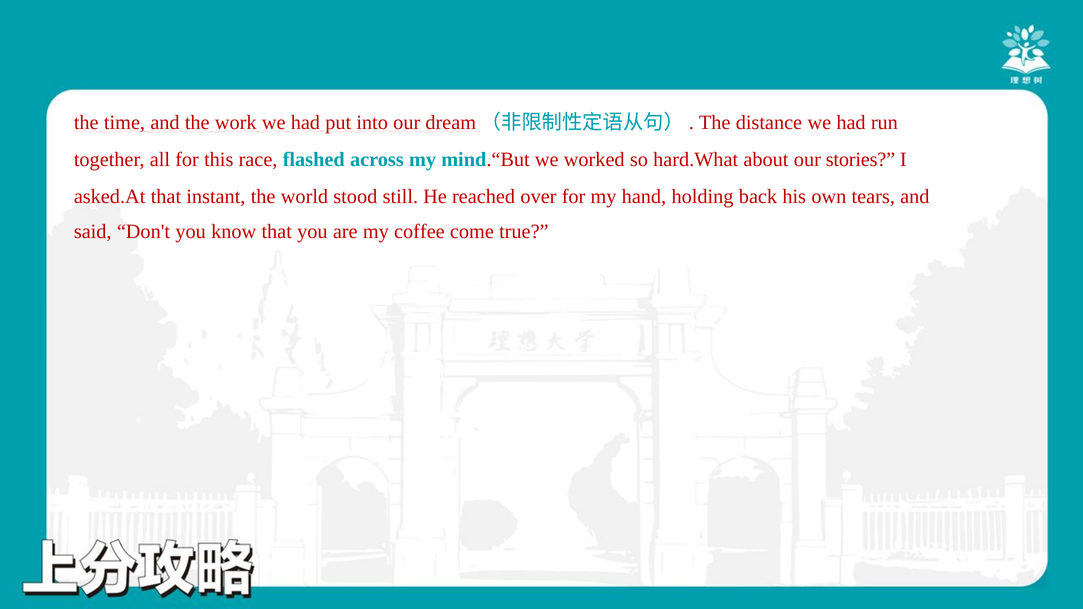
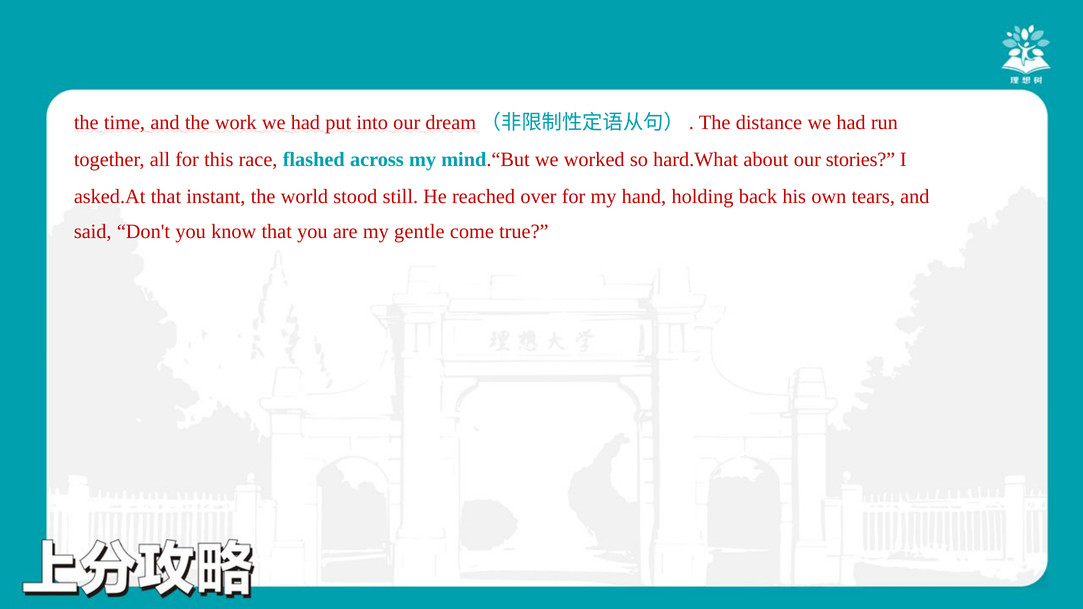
coffee: coffee -> gentle (419, 232)
